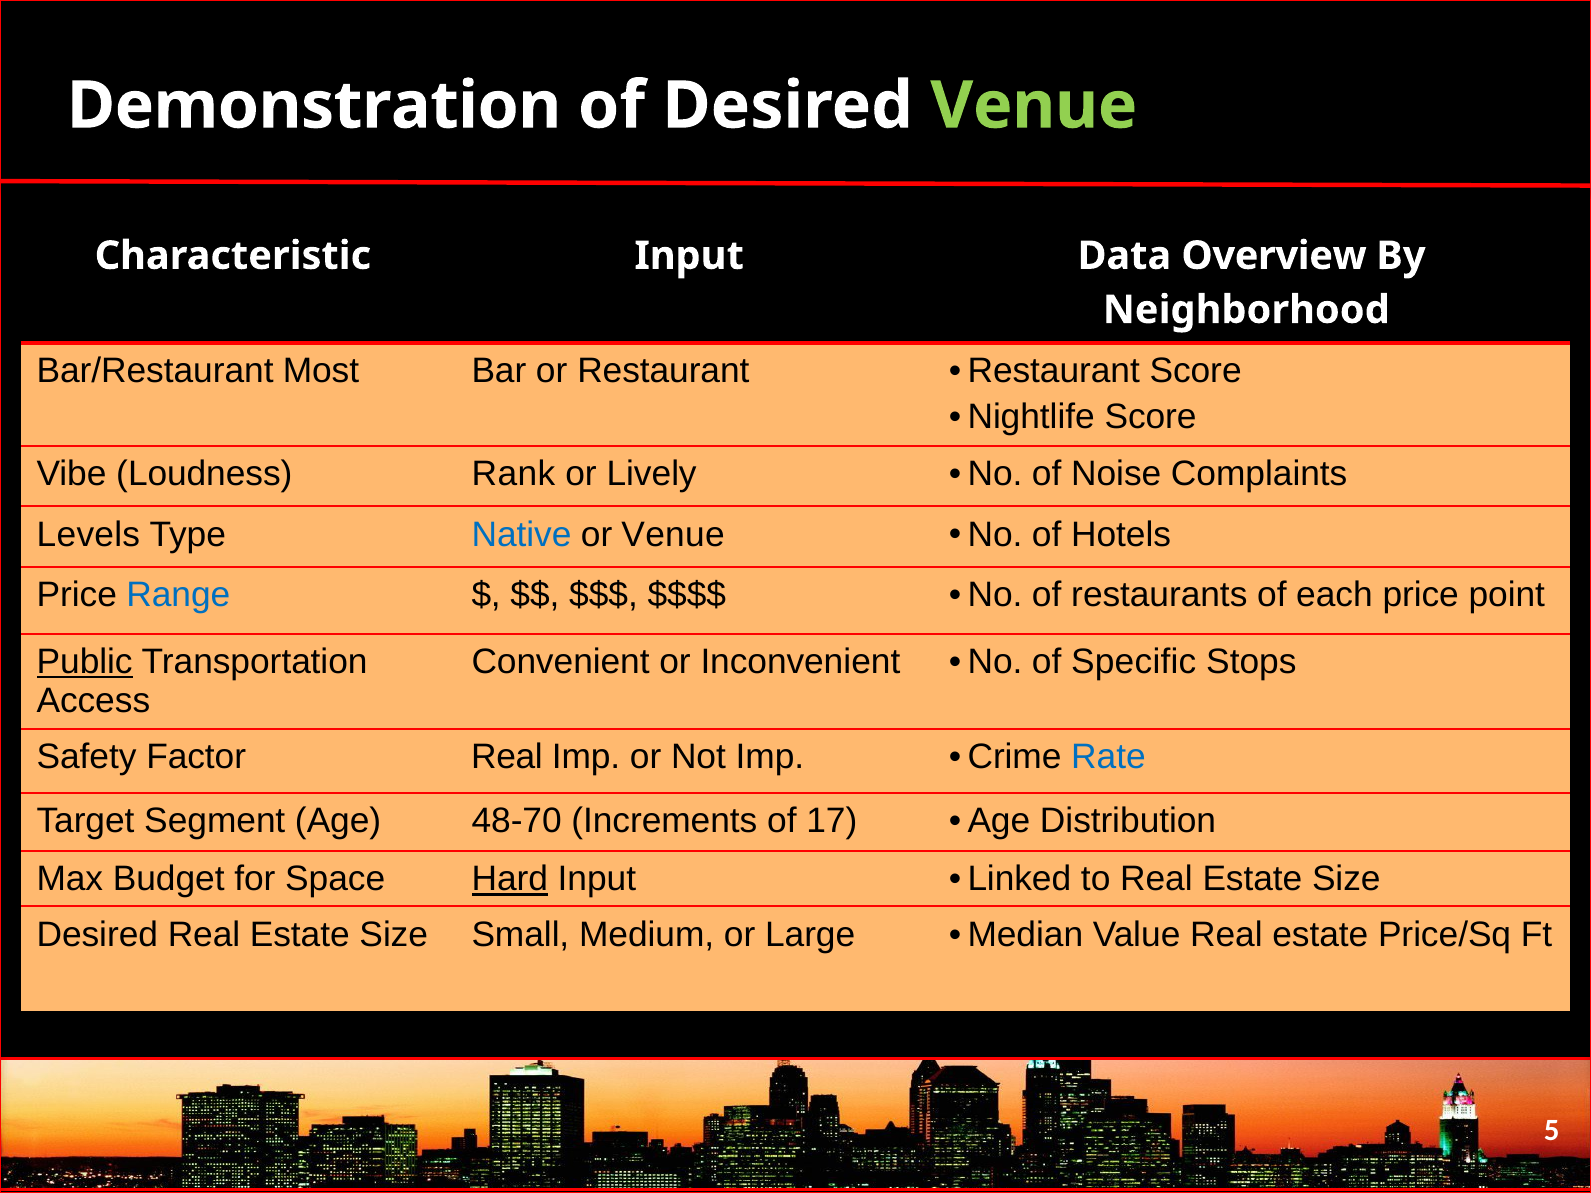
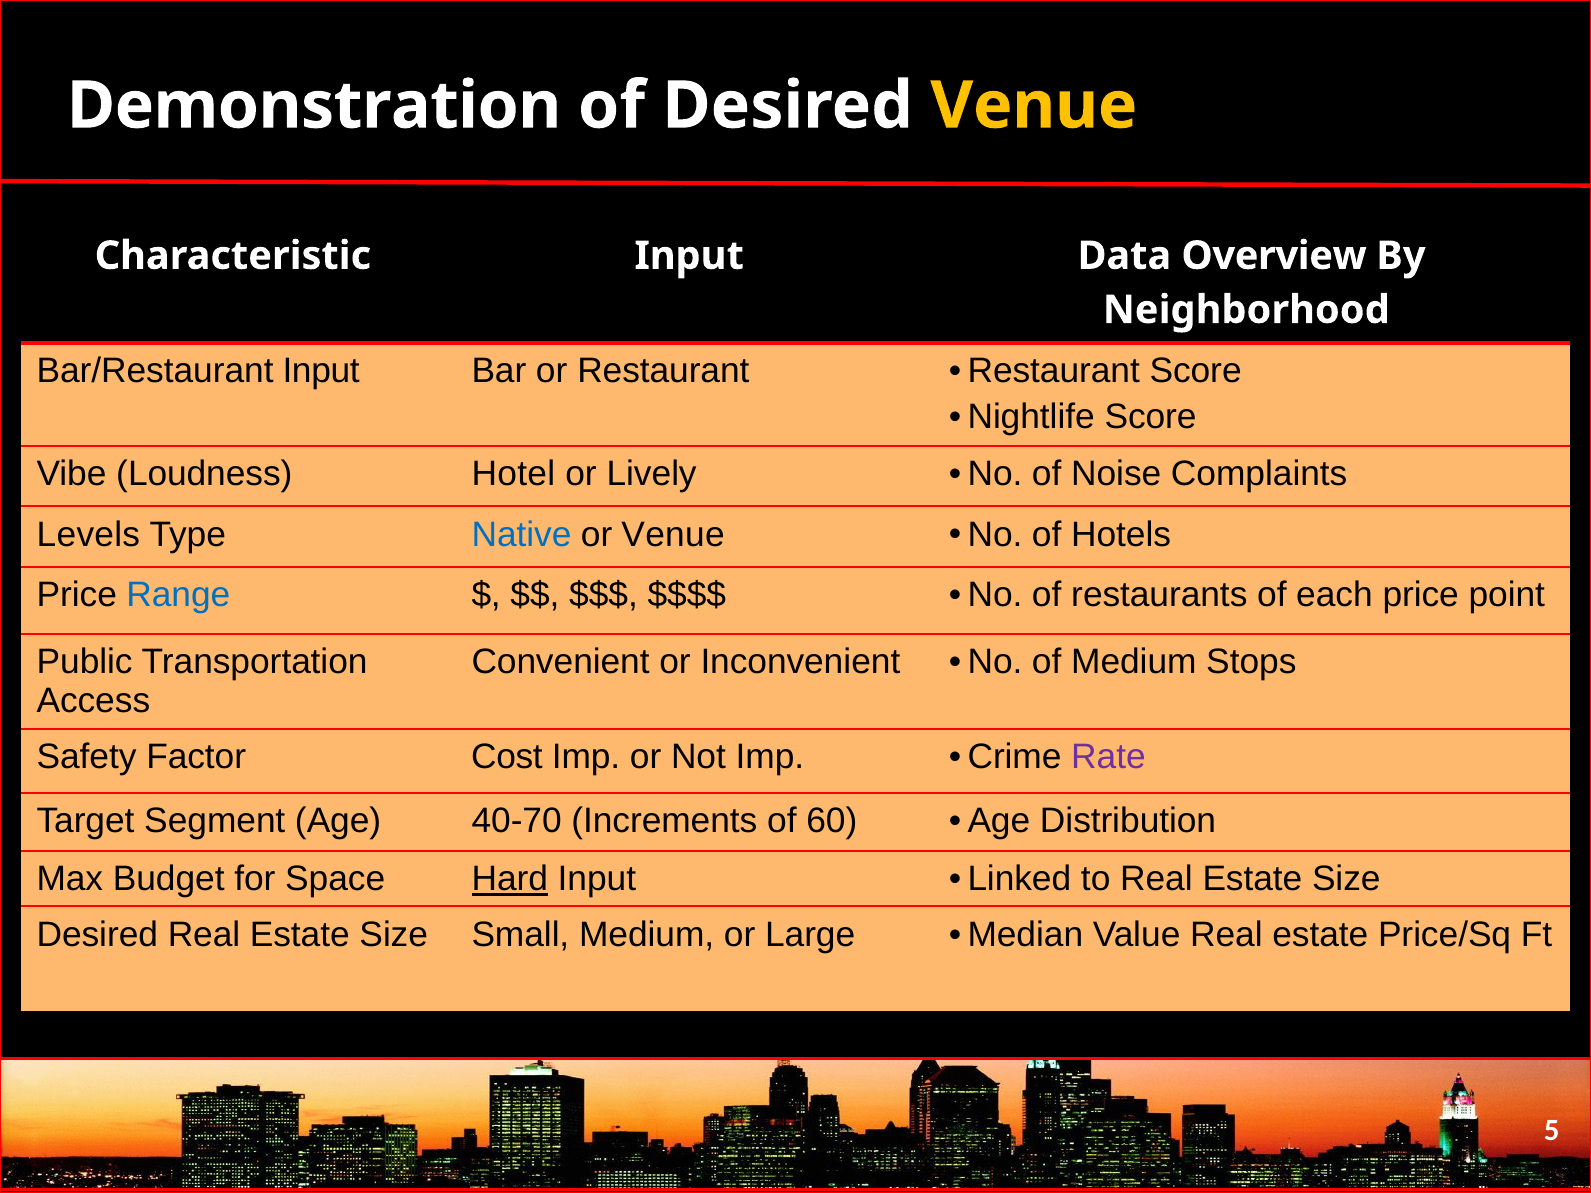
Venue colour: light green -> yellow (1034, 106)
Bar/Restaurant Most: Most -> Input (321, 371)
Rank: Rank -> Hotel (513, 474)
Public underline: present -> none (85, 662)
of Specific: Specific -> Medium (1134, 662)
Factor Real: Real -> Cost (507, 757)
Rate colour: blue -> purple (1108, 757)
48-70: 48-70 -> 40-70 (517, 821)
17: 17 -> 60 (832, 821)
